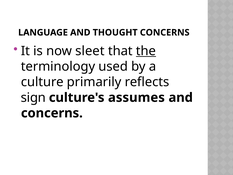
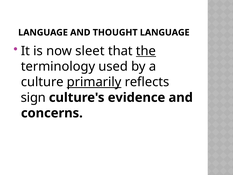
THOUGHT CONCERNS: CONCERNS -> LANGUAGE (165, 32)
primarily underline: none -> present (94, 82)
assumes: assumes -> evidence (136, 97)
